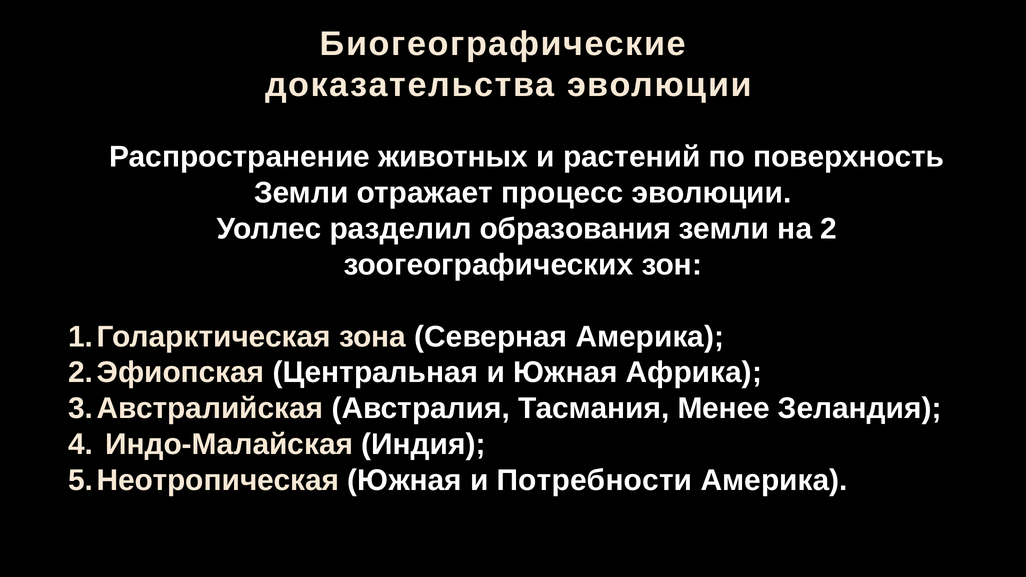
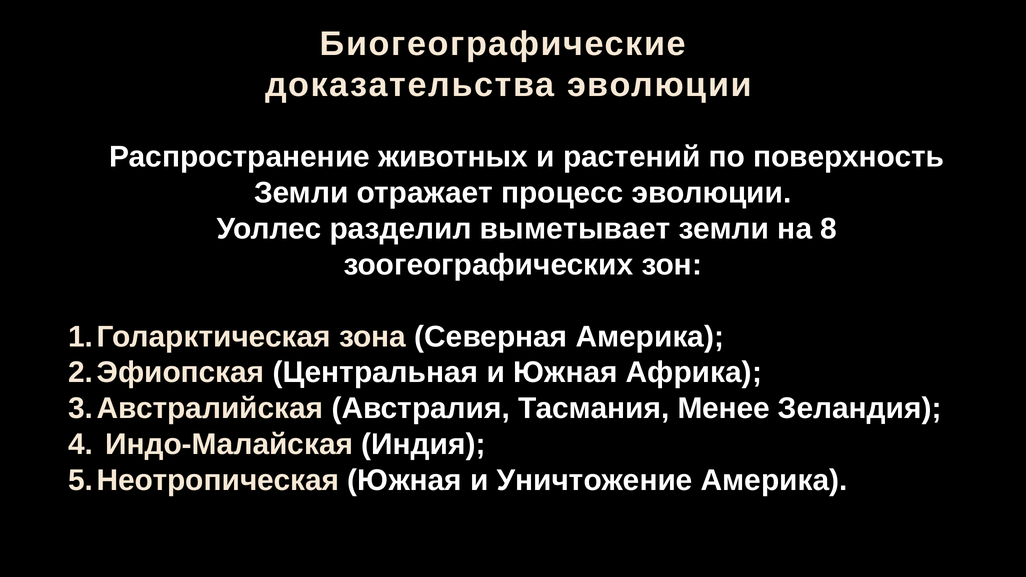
образования: образования -> выметывает (575, 229)
2: 2 -> 8 (829, 229)
Потребности: Потребности -> Уничтожение (595, 480)
